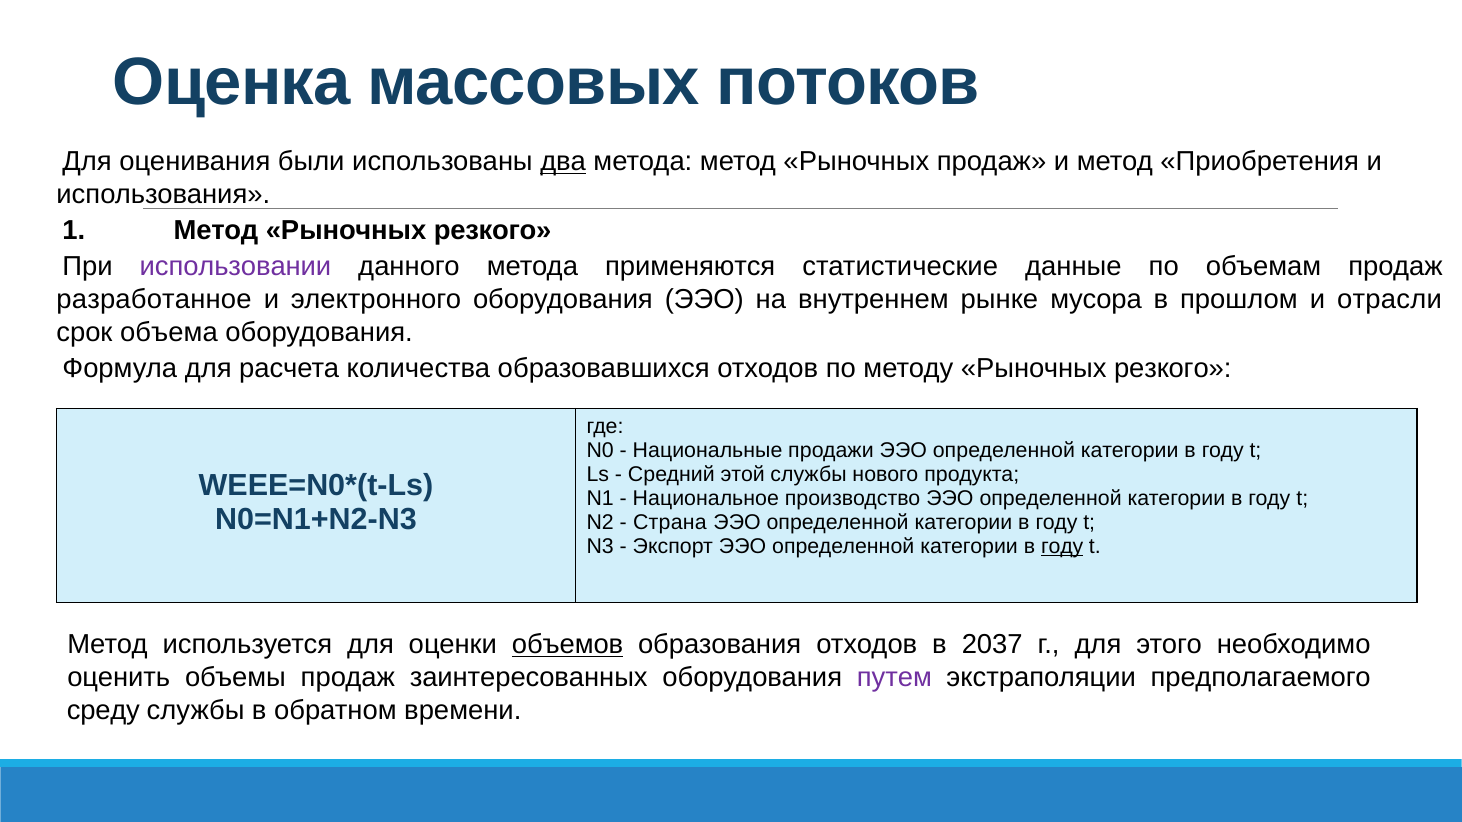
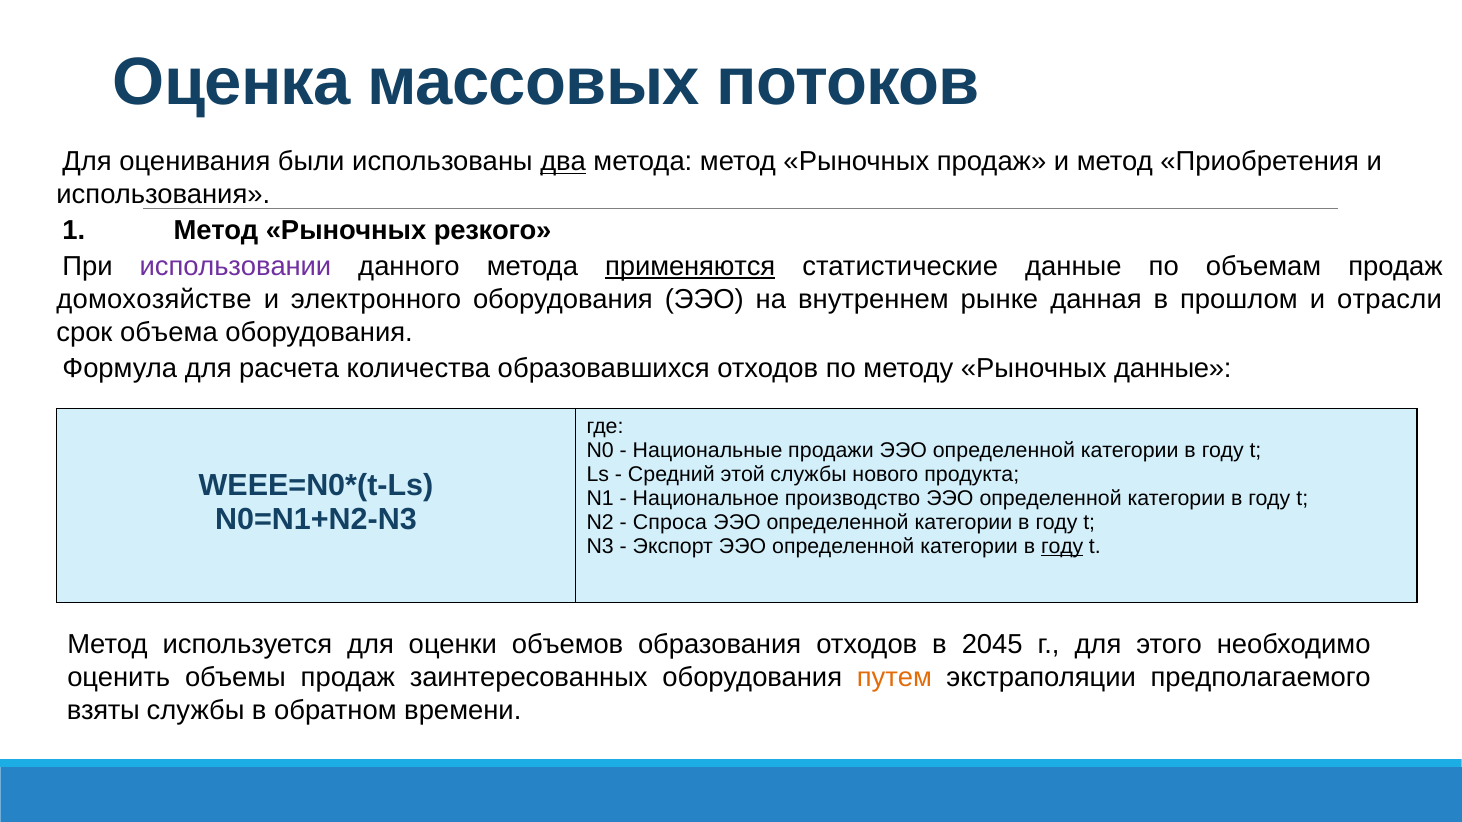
применяются underline: none -> present (690, 267)
разработанное: разработанное -> домохозяйстве (154, 299)
мусора: мусора -> данная (1096, 299)
методу Рыночных резкого: резкого -> данные (1173, 368)
Страна: Страна -> Спроса (670, 522)
объемов underline: present -> none (568, 645)
2037: 2037 -> 2045 (992, 645)
путем colour: purple -> orange (894, 678)
среду: среду -> взяты (103, 711)
